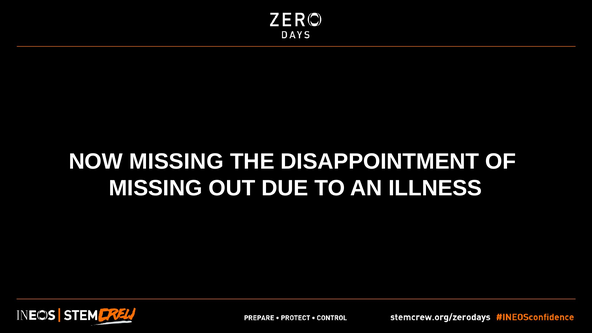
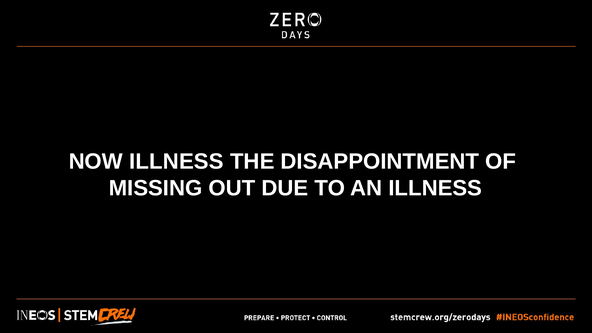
NOW MISSING: MISSING -> ILLNESS (176, 161)
